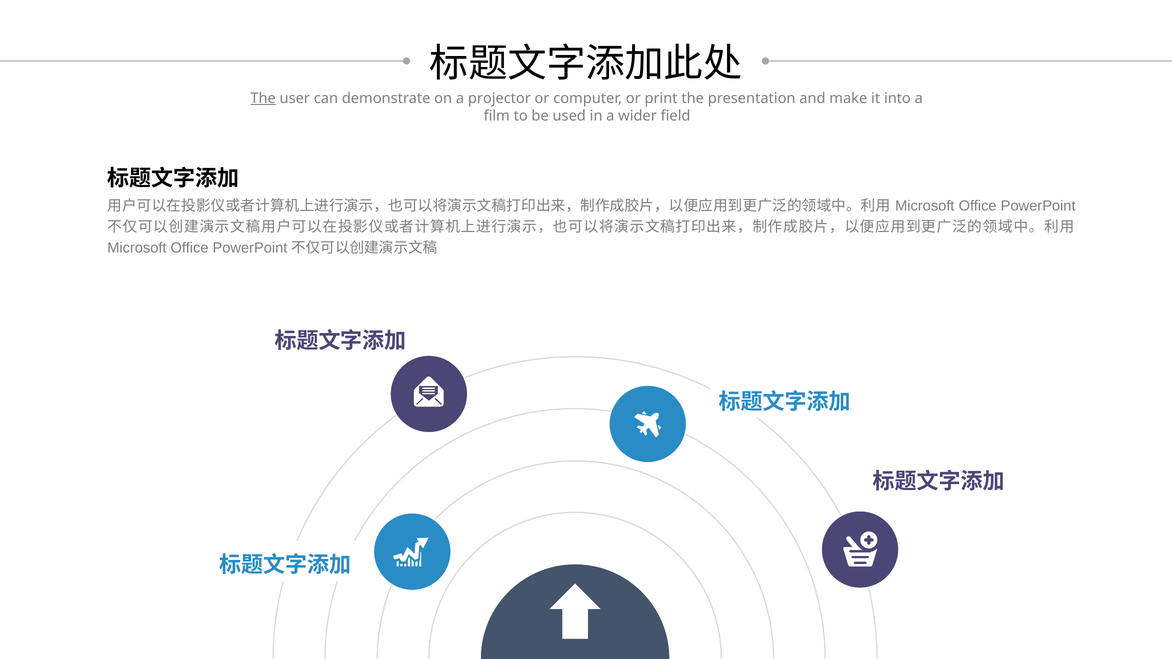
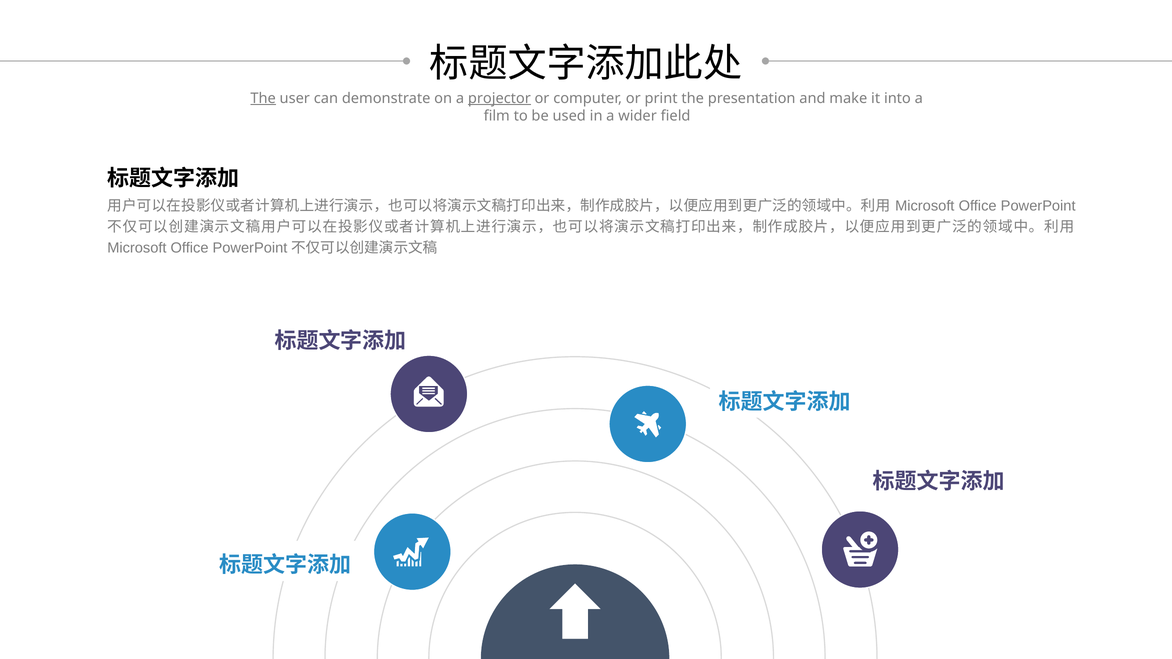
projector underline: none -> present (499, 98)
